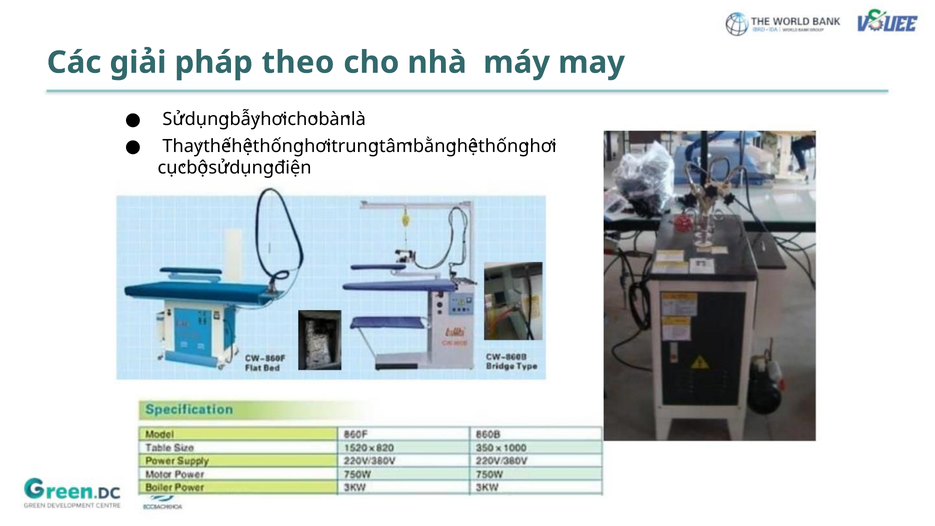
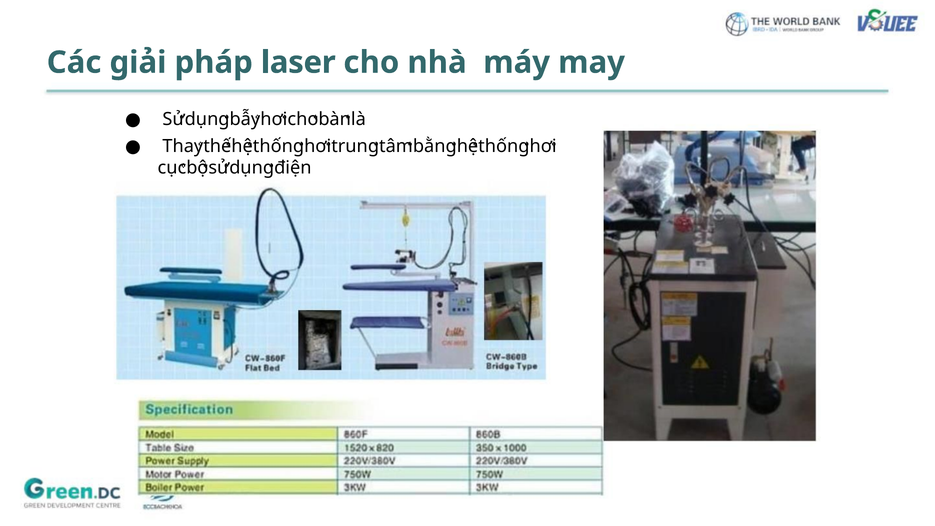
theo: theo -> laser (298, 62)
